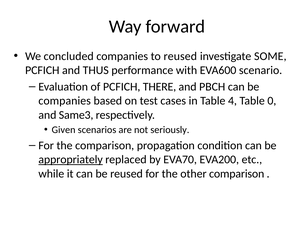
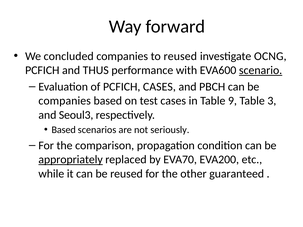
SOME: SOME -> OCNG (270, 56)
scenario underline: none -> present (261, 70)
PCFICH THERE: THERE -> CASES (159, 87)
4: 4 -> 9 (232, 101)
0: 0 -> 3 (272, 101)
Same3: Same3 -> Seoul3 (76, 115)
Given: Given -> Based (64, 130)
other comparison: comparison -> guaranteed (237, 174)
